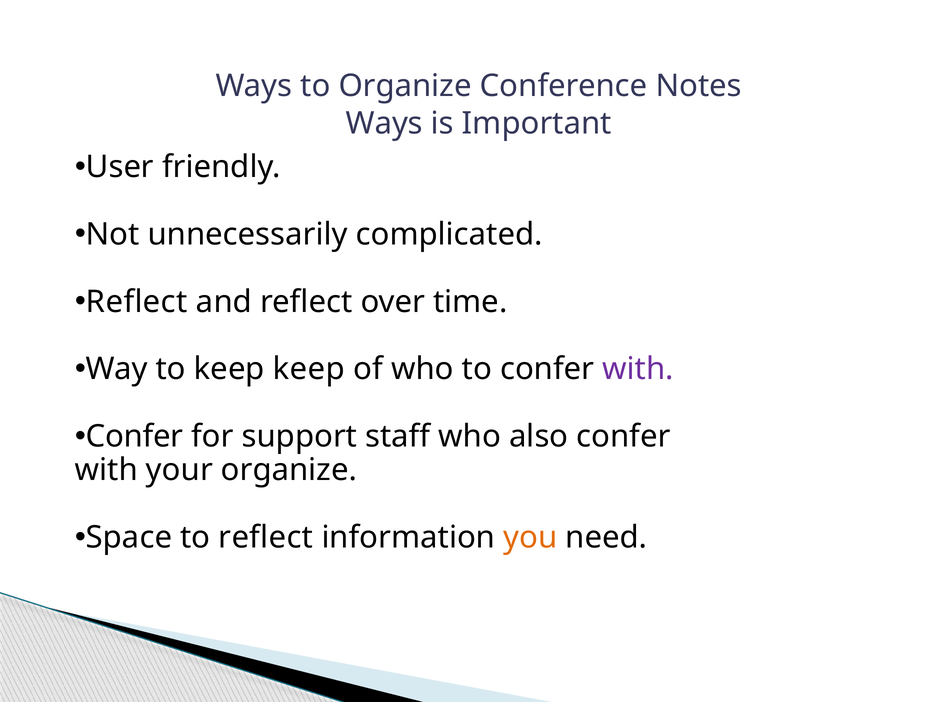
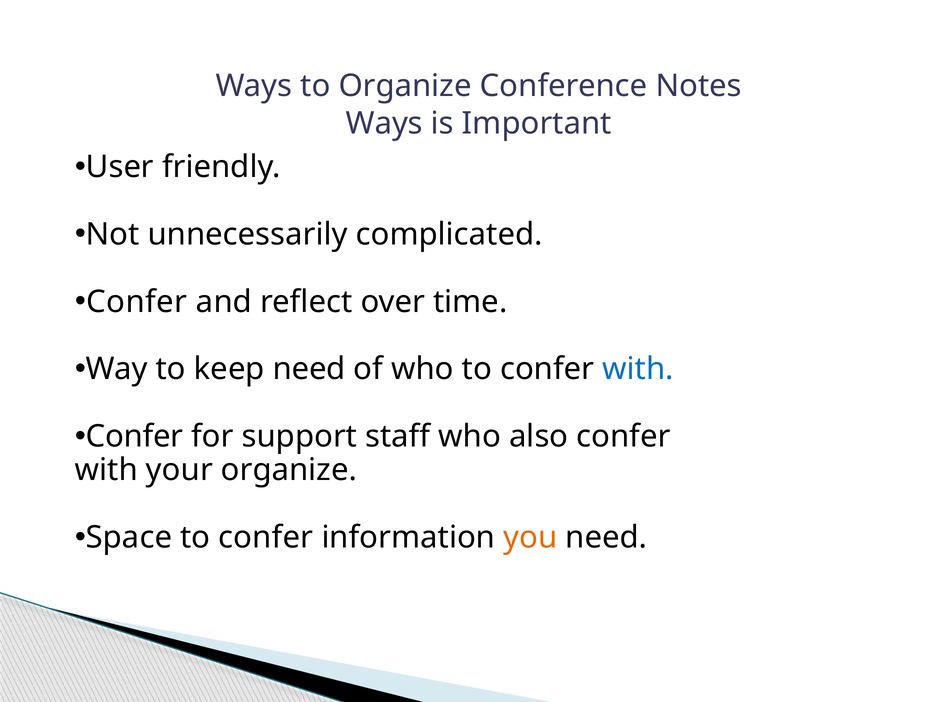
Reflect: Reflect -> Confer (137, 301)
keep keep: keep -> need (309, 369)
with colour: purple -> blue (638, 369)
Space to reflect: reflect -> confer (266, 537)
